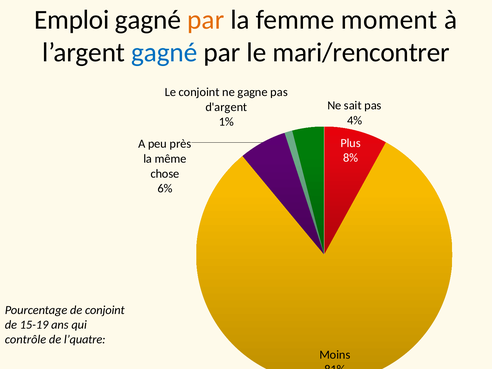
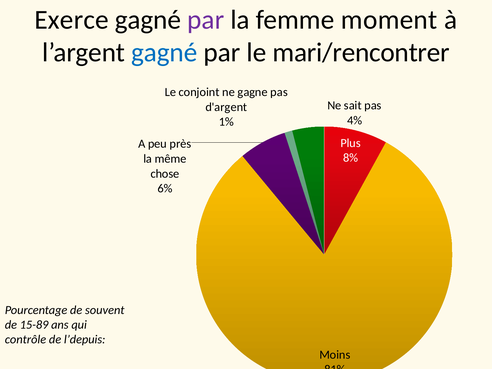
Emploi: Emploi -> Exerce (72, 20)
par colour: orange -> purple (206, 20)
de conjoint: conjoint -> souvent (105, 310)
15-19: 15-19 -> 15-89 (34, 325)
l’quatre: l’quatre -> l’depuis (85, 339)
